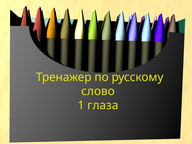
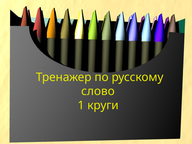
глаза: глаза -> круги (103, 105)
